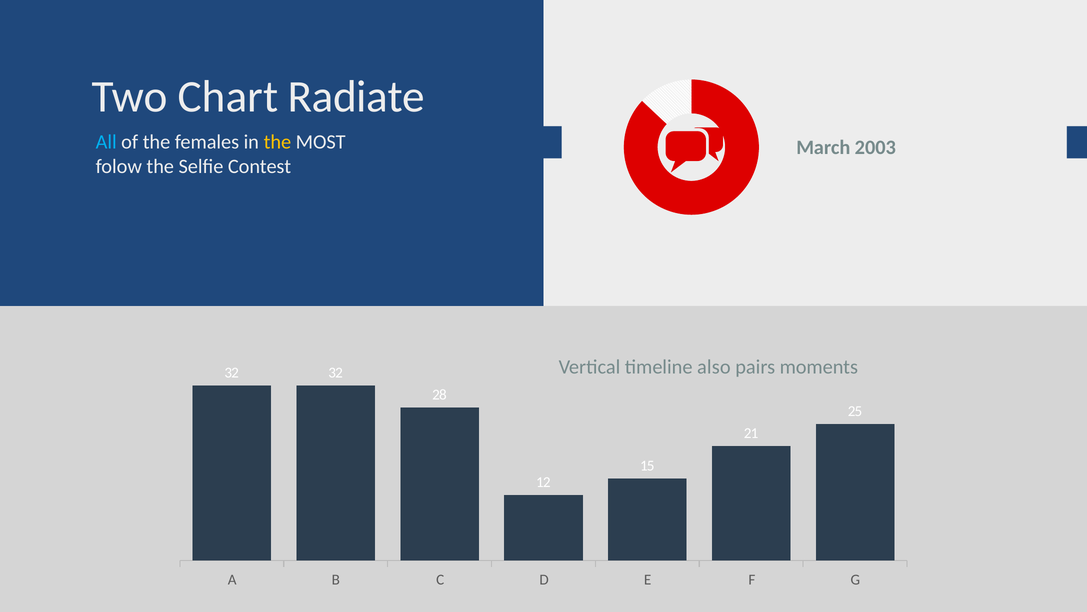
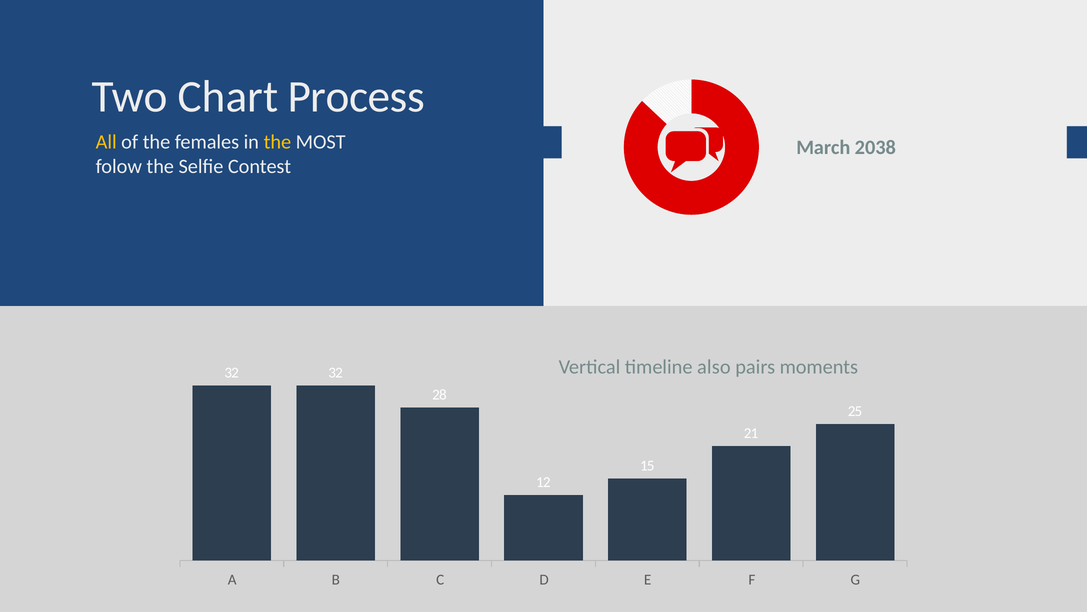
Radiate: Radiate -> Process (356, 97)
All colour: light blue -> yellow (106, 142)
2003: 2003 -> 2038 (875, 147)
